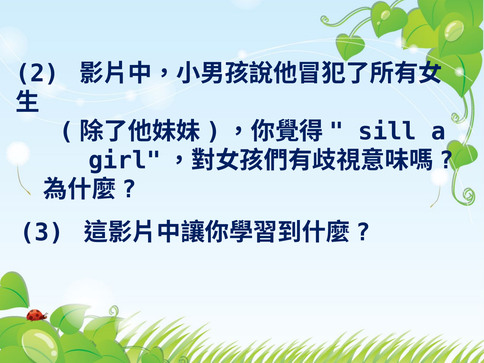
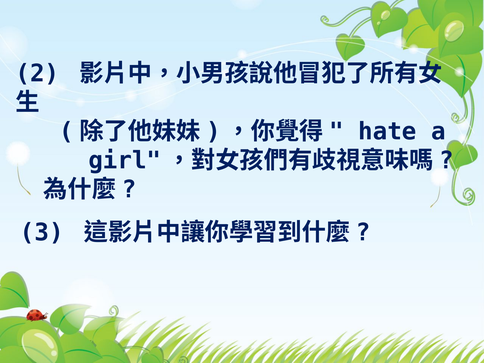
sill: sill -> hate (387, 131)
